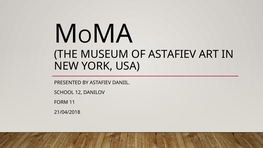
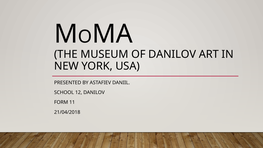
OF ASTAFIEV: ASTAFIEV -> DANILOV (172, 54)
